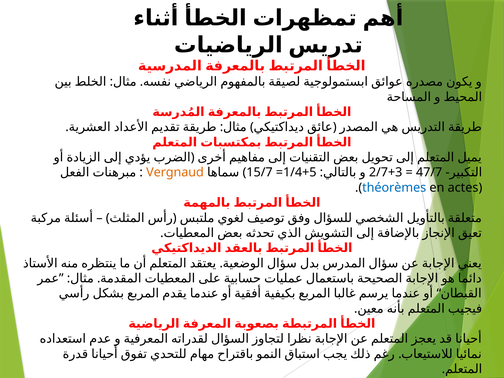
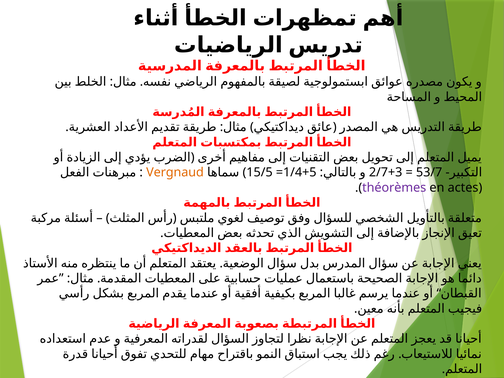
15/7: 15/7 -> 15/5 (260, 173)
47/7: 47/7 -> 53/7 (429, 173)
théorèmes colour: blue -> purple (394, 188)
